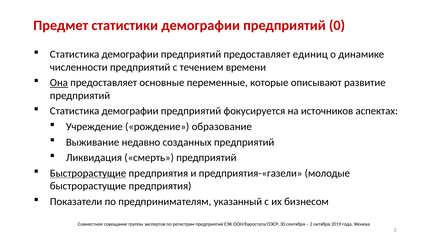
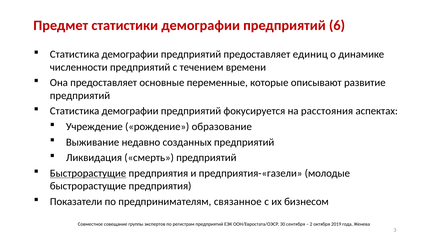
0: 0 -> 6 (337, 25)
Она underline: present -> none (59, 83)
источников: источников -> расстояния (327, 111)
указанный: указанный -> связанное (238, 202)
